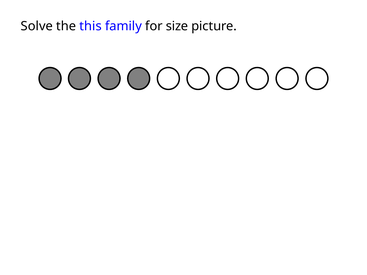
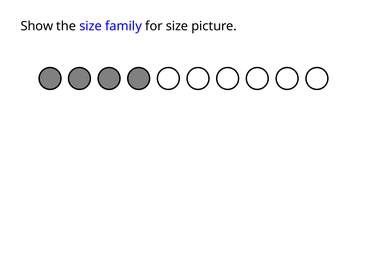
Solve: Solve -> Show (37, 26)
the this: this -> size (91, 26)
